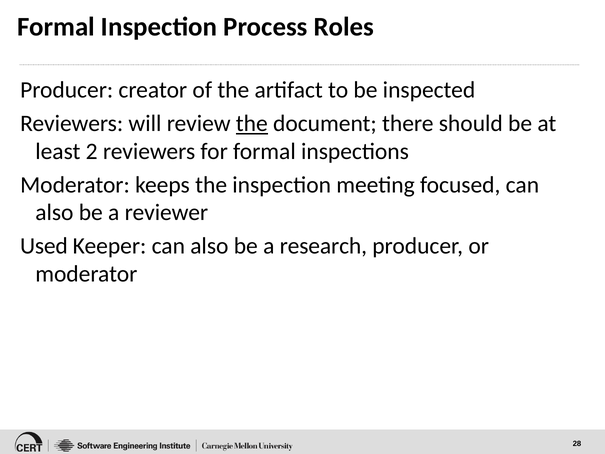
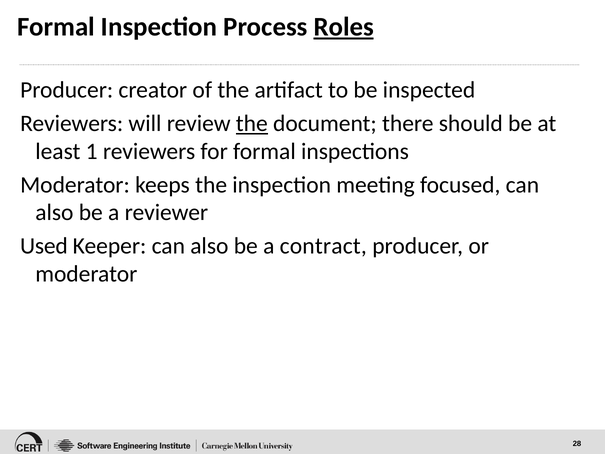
Roles underline: none -> present (344, 27)
2: 2 -> 1 (92, 151)
research: research -> contract (323, 246)
